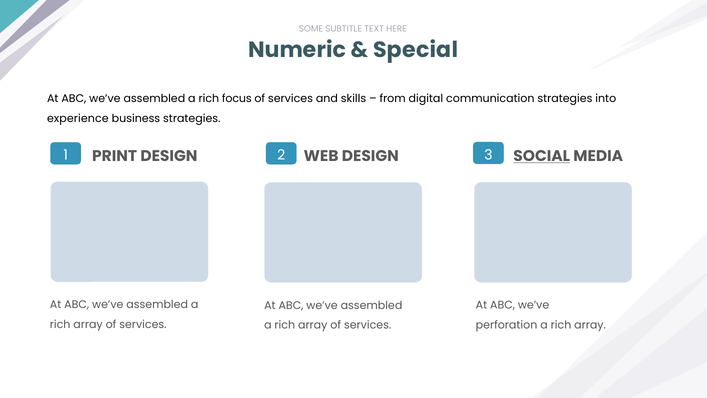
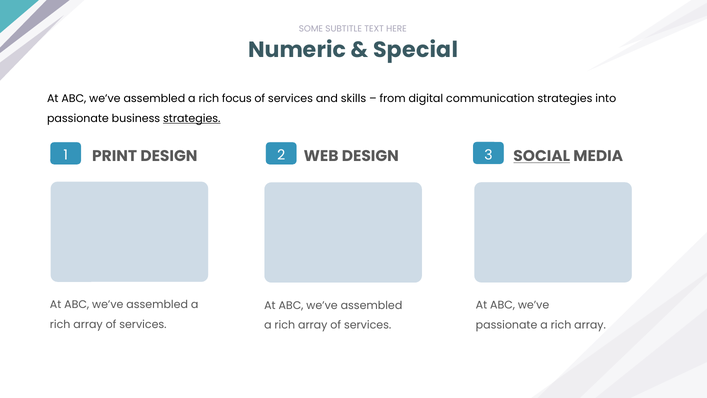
experience: experience -> passionate (78, 118)
strategies underline: none -> present (192, 118)
perforation: perforation -> passionate (507, 325)
